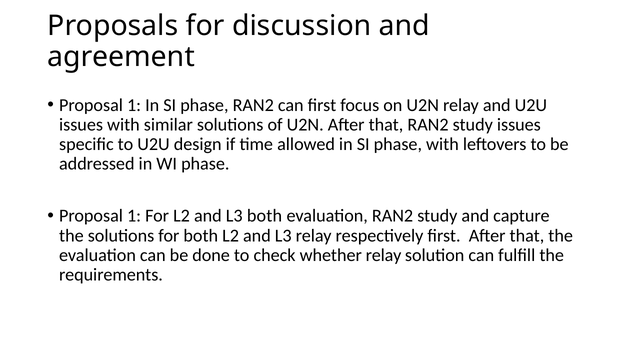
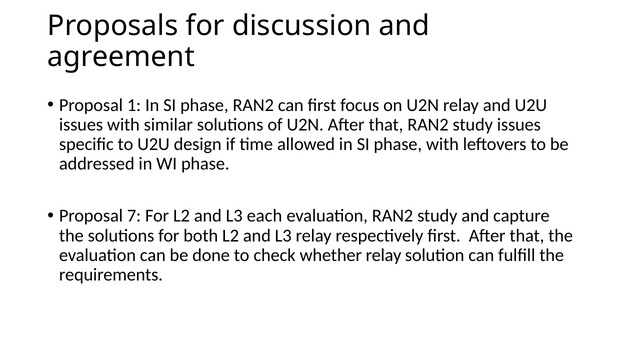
1: 1 -> 7 (134, 216)
L3 both: both -> each (264, 216)
